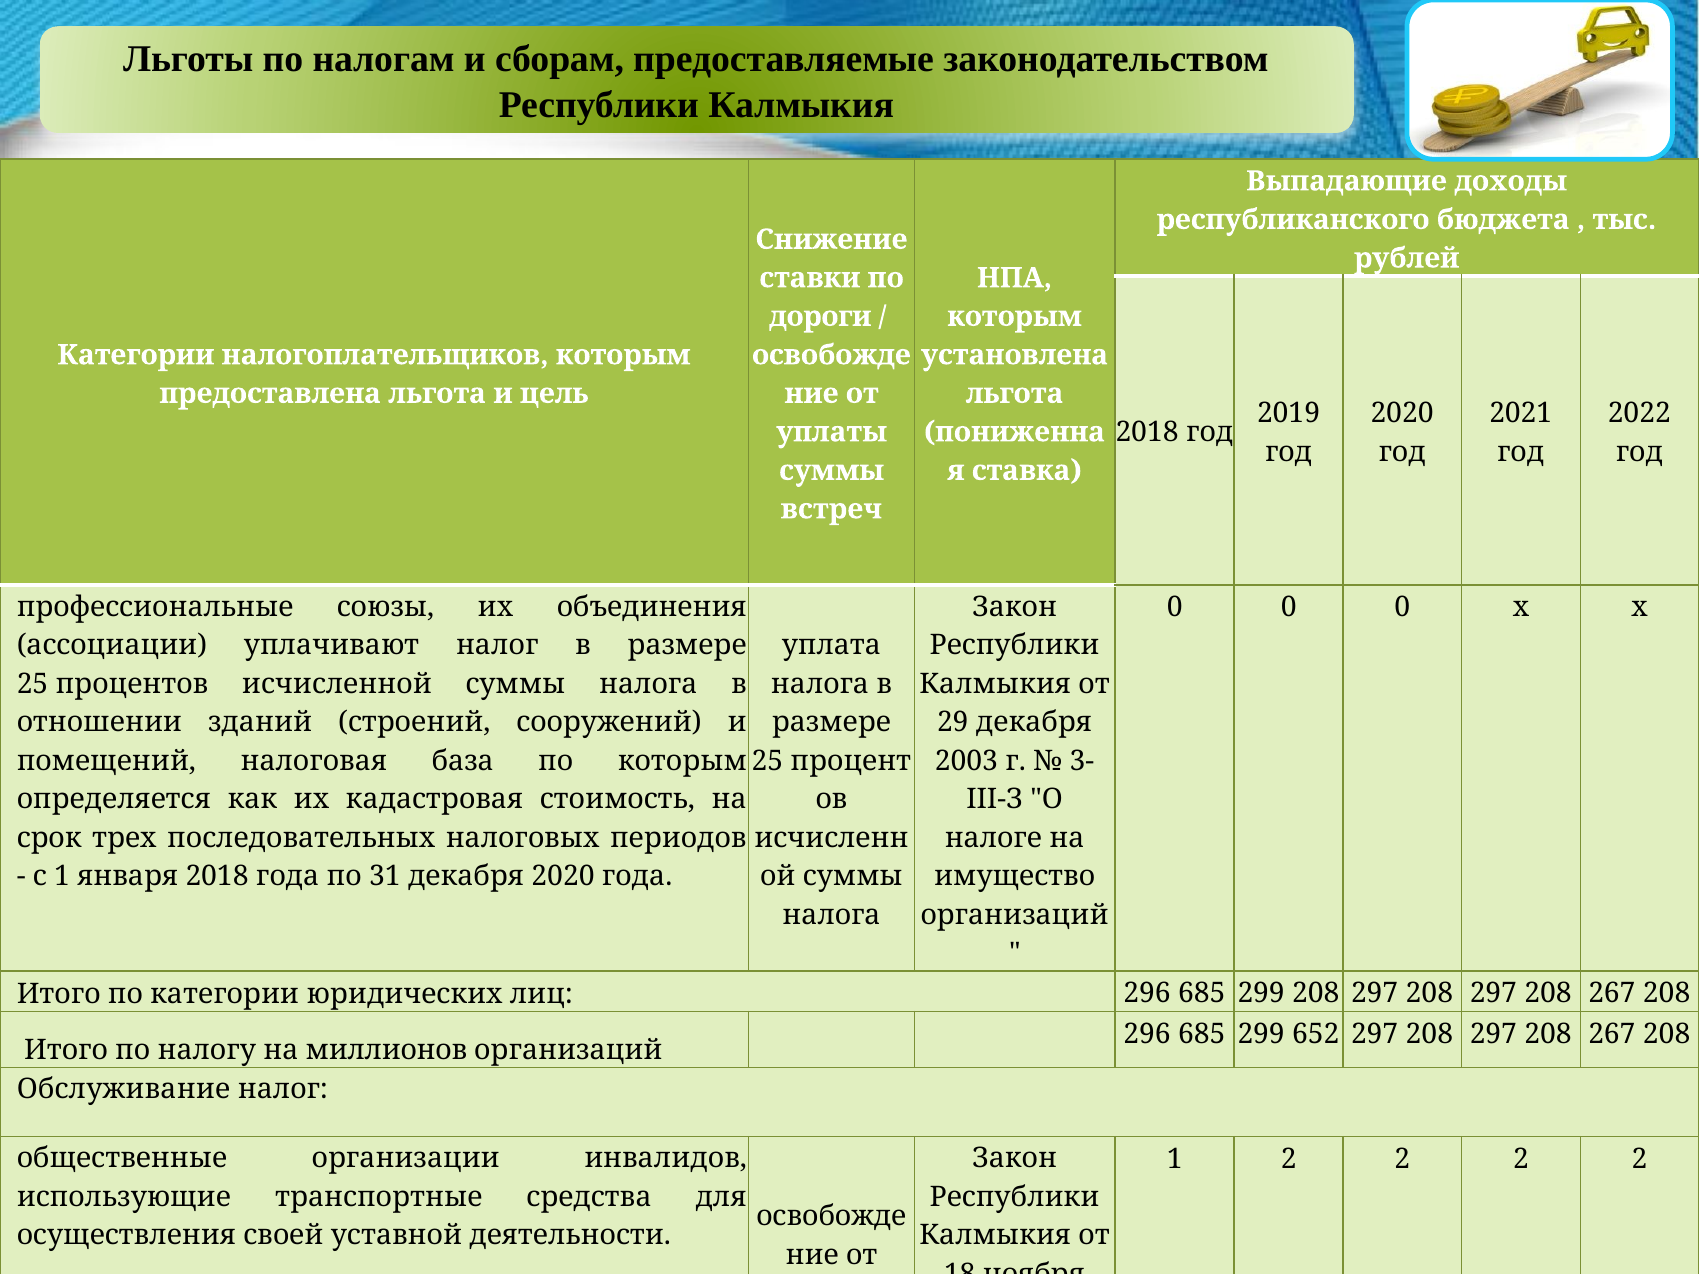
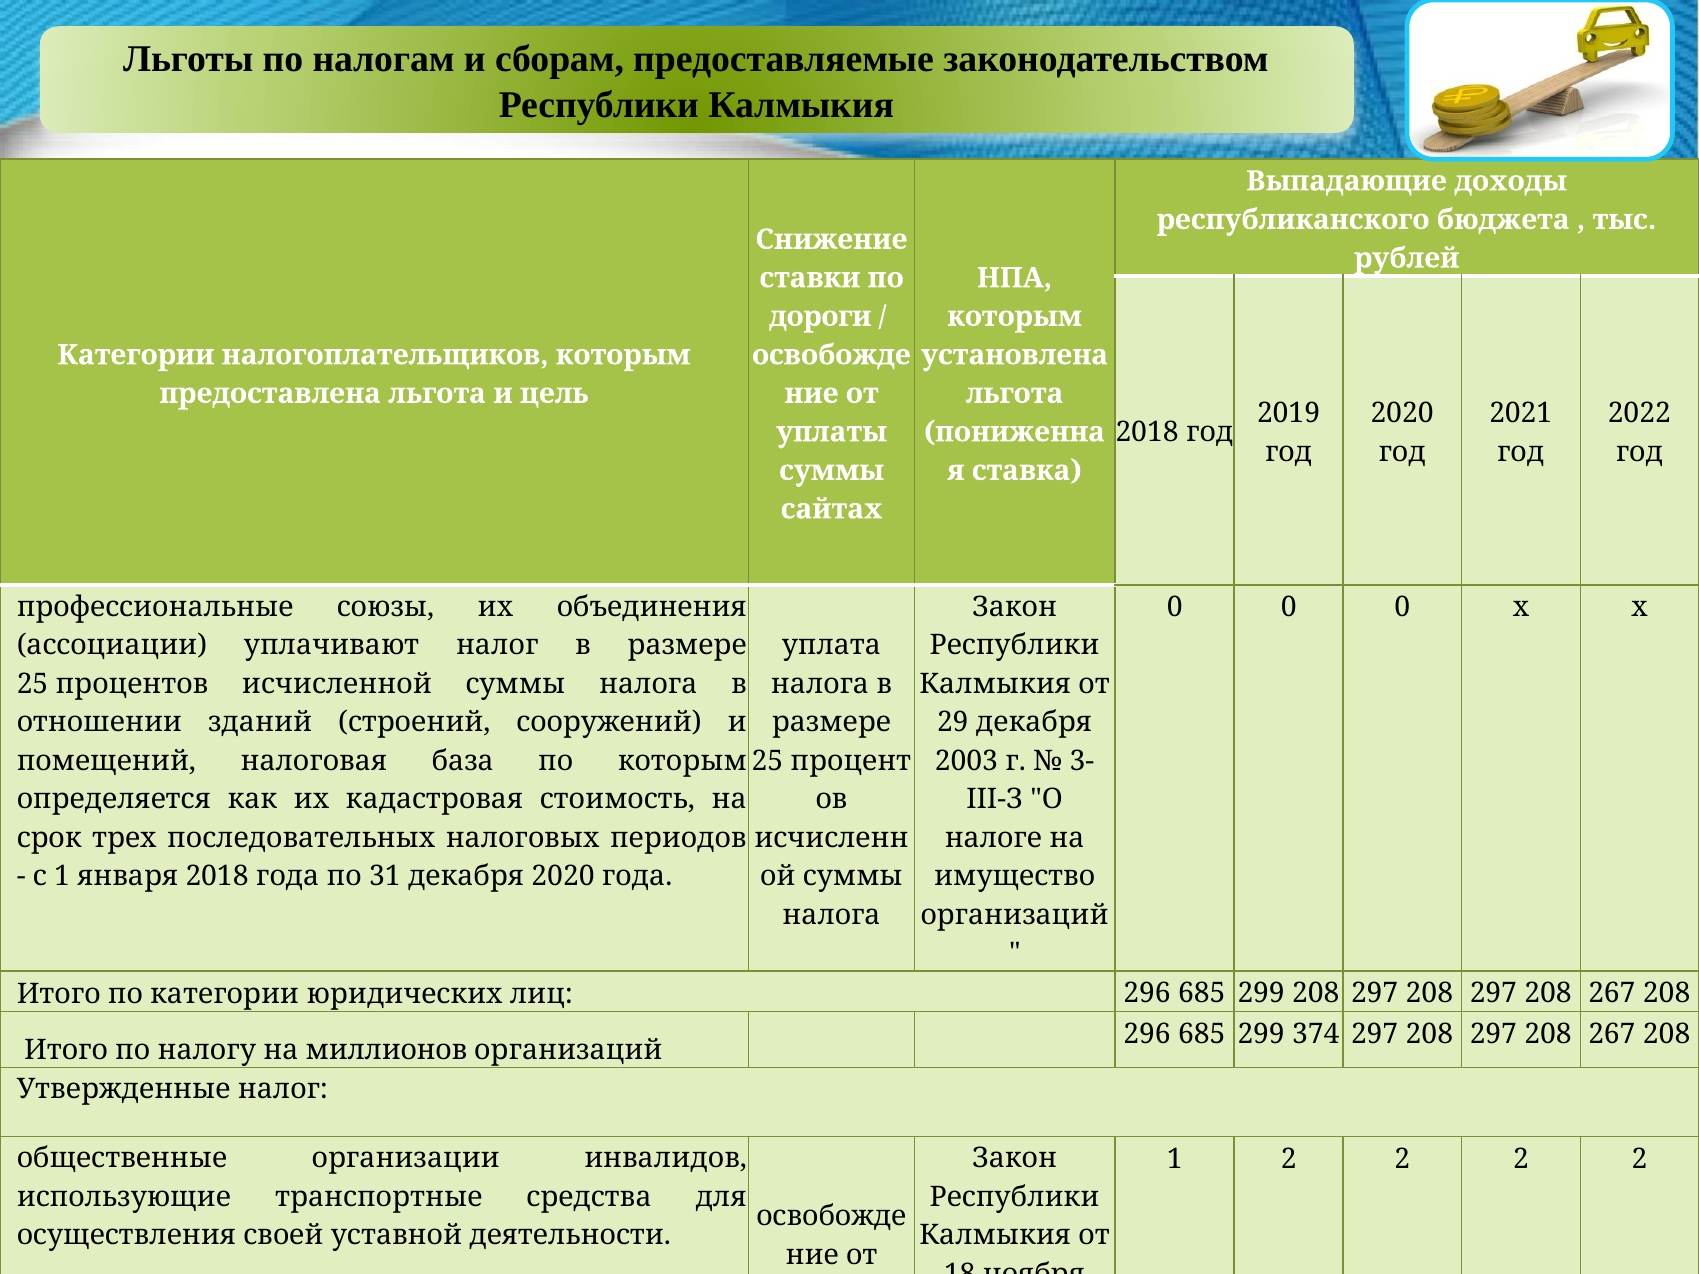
встреч: встреч -> сайтах (832, 509)
652: 652 -> 374 (1316, 1034)
Обслуживание: Обслуживание -> Утвержденные (124, 1090)
